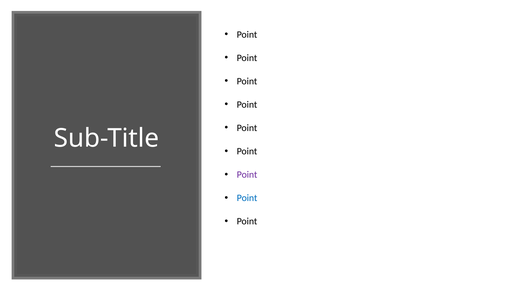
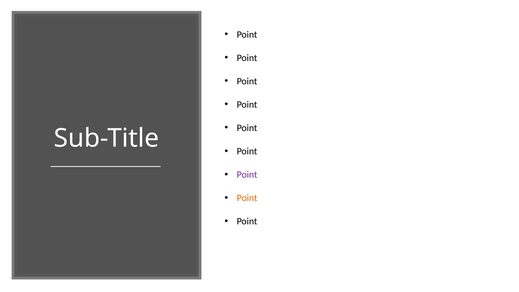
Point colour: blue -> orange (247, 198)
